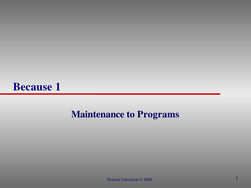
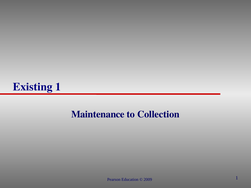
Because: Because -> Existing (33, 87)
Programs: Programs -> Collection (158, 114)
